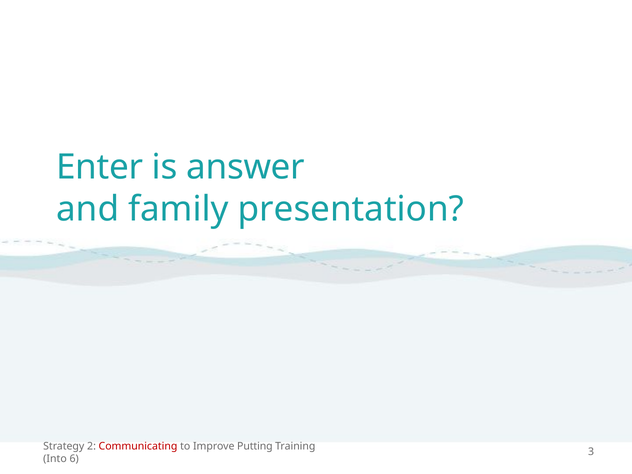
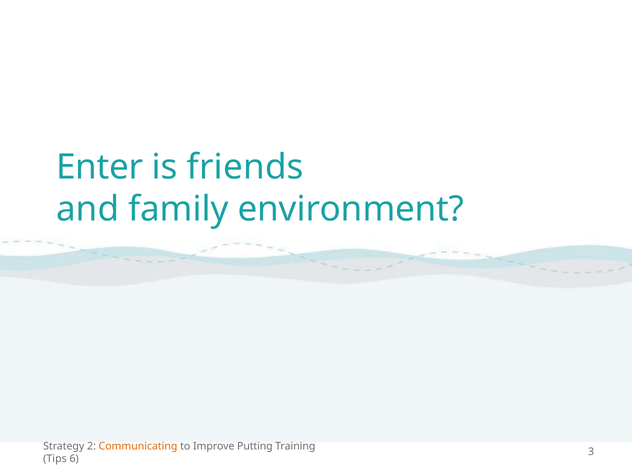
answer: answer -> friends (245, 167)
presentation: presentation -> environment (351, 209)
Communicating colour: red -> orange (138, 446)
Into: Into -> Tips (55, 459)
